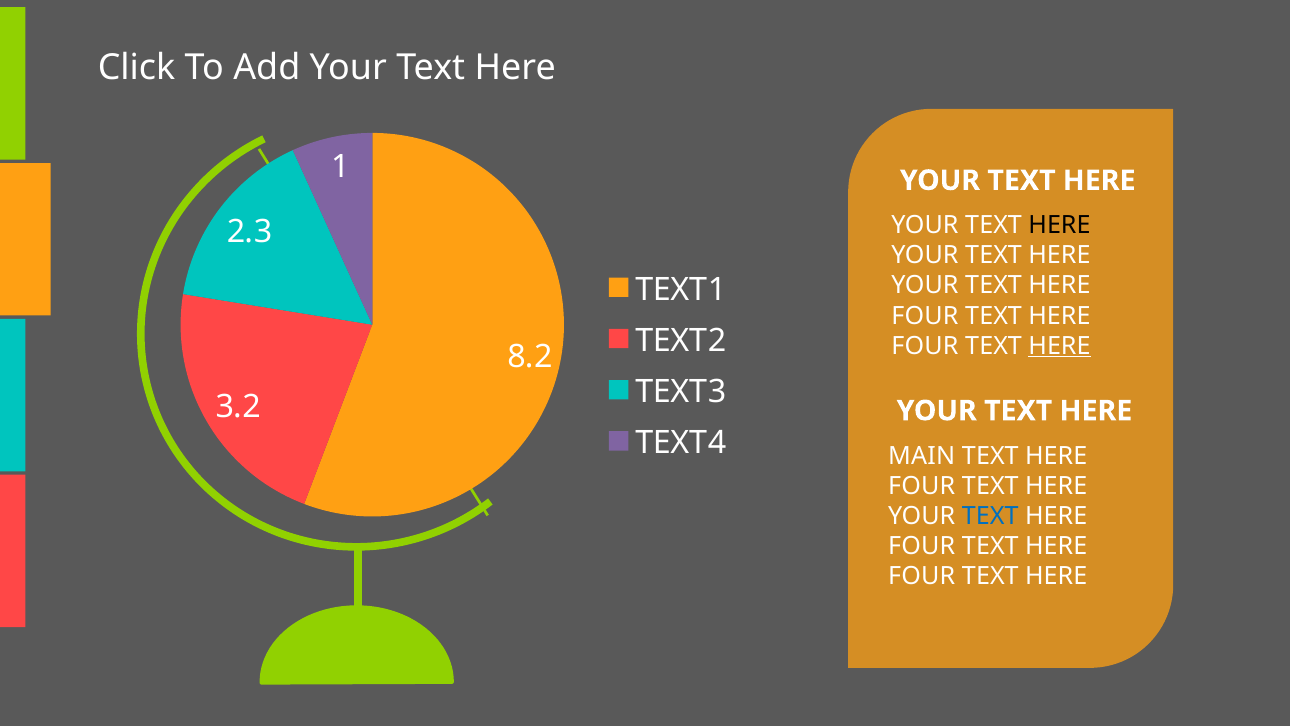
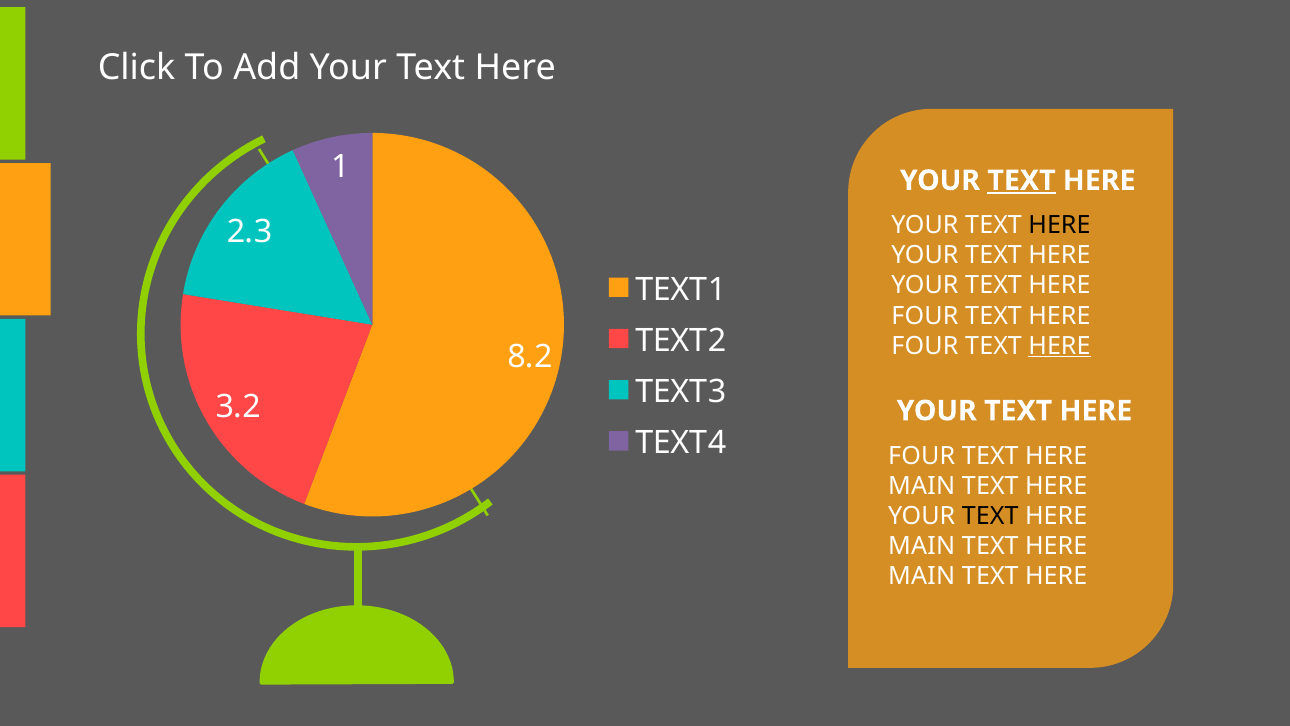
TEXT underline: none -> present (1022, 180)
MAIN: MAIN -> FOUR (922, 456)
FOUR: FOUR -> MAIN (922, 486)
TEXT colour: blue -> black (990, 516)
FOUR: FOUR -> MAIN (922, 546)
FOUR: FOUR -> MAIN (922, 576)
